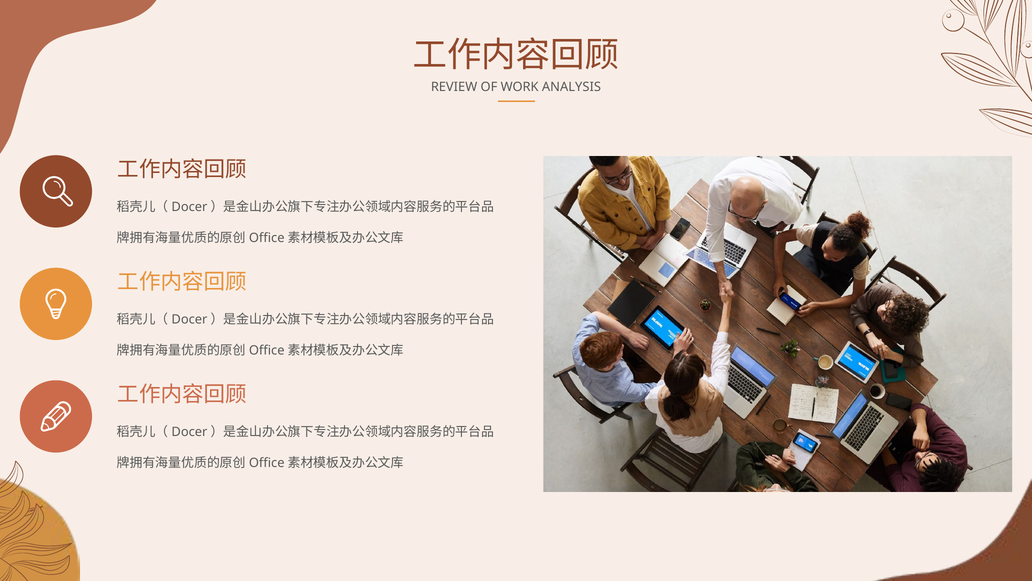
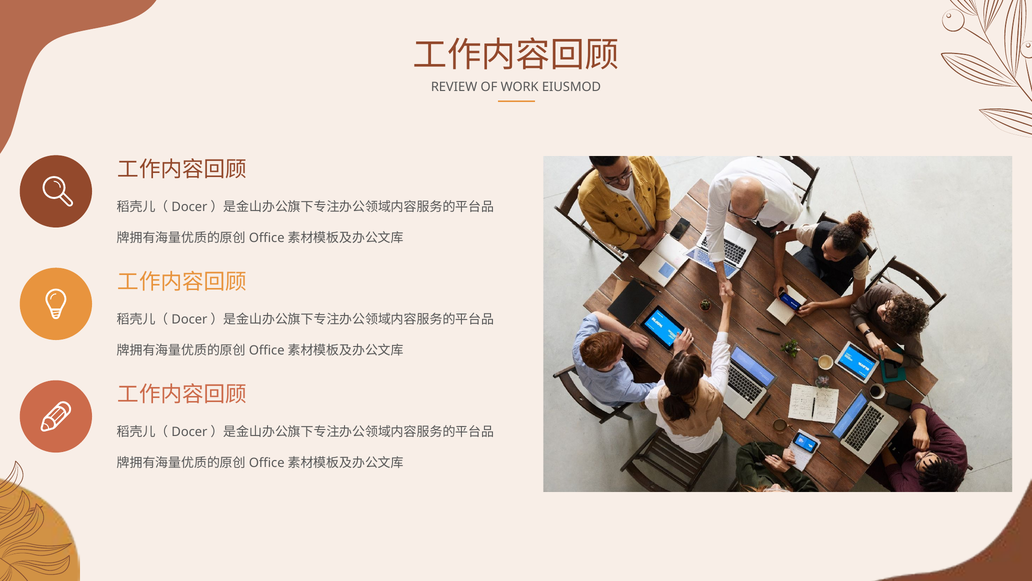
ANALYSIS: ANALYSIS -> EIUSMOD (571, 87)
